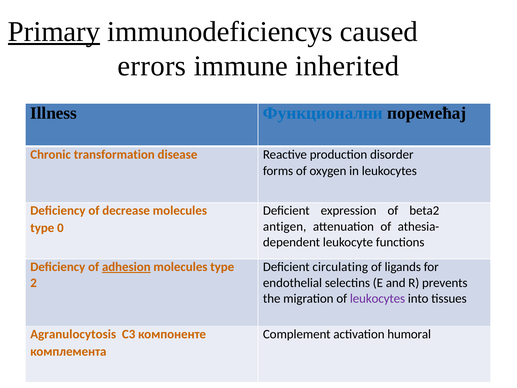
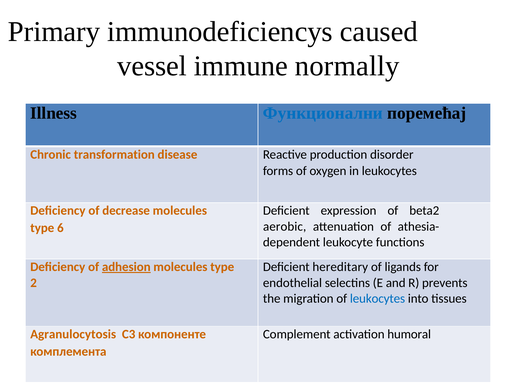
Primary underline: present -> none (54, 32)
errors: errors -> vessel (152, 66)
inherited: inherited -> normally (347, 66)
antigen: antigen -> aerobic (285, 226)
0: 0 -> 6 (60, 228)
circulating: circulating -> hereditary (340, 267)
leukocytes colour: purple -> blue (378, 298)
